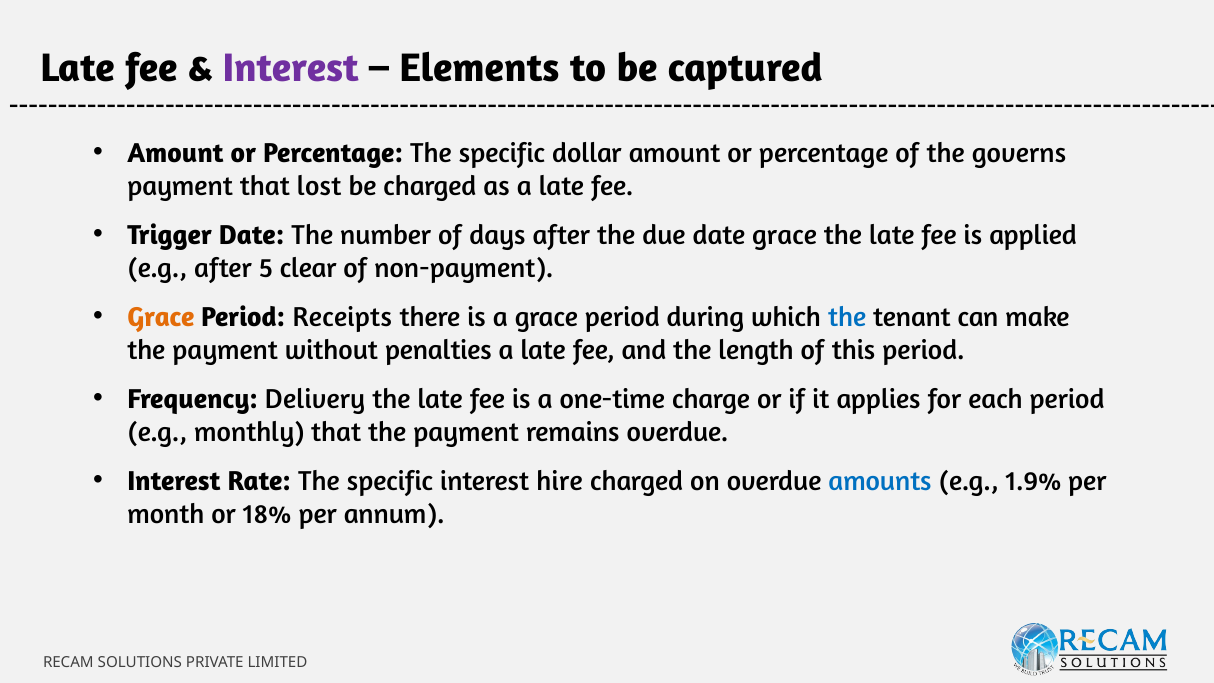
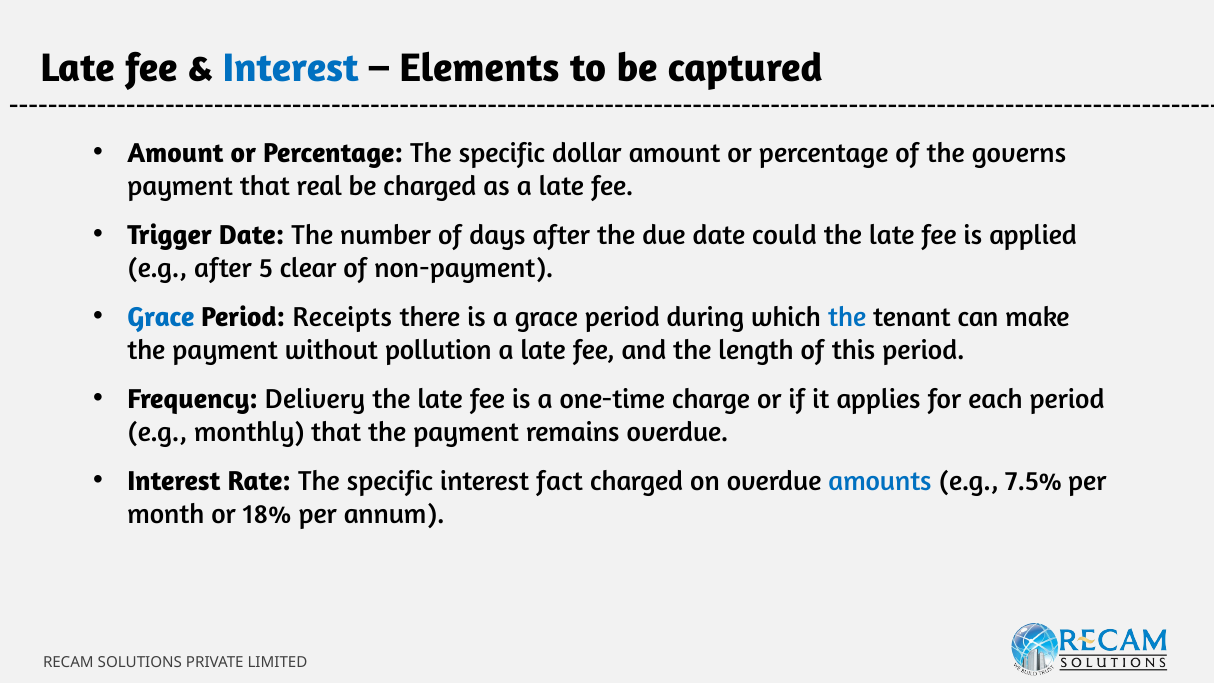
Interest colour: purple -> blue (291, 69)
lost: lost -> real (319, 187)
date grace: grace -> could (784, 235)
Grace colour: orange -> blue (161, 317)
penalties: penalties -> pollution (438, 350)
hire: hire -> fact (560, 481)
1.9%: 1.9% -> 7.5% (1034, 481)
